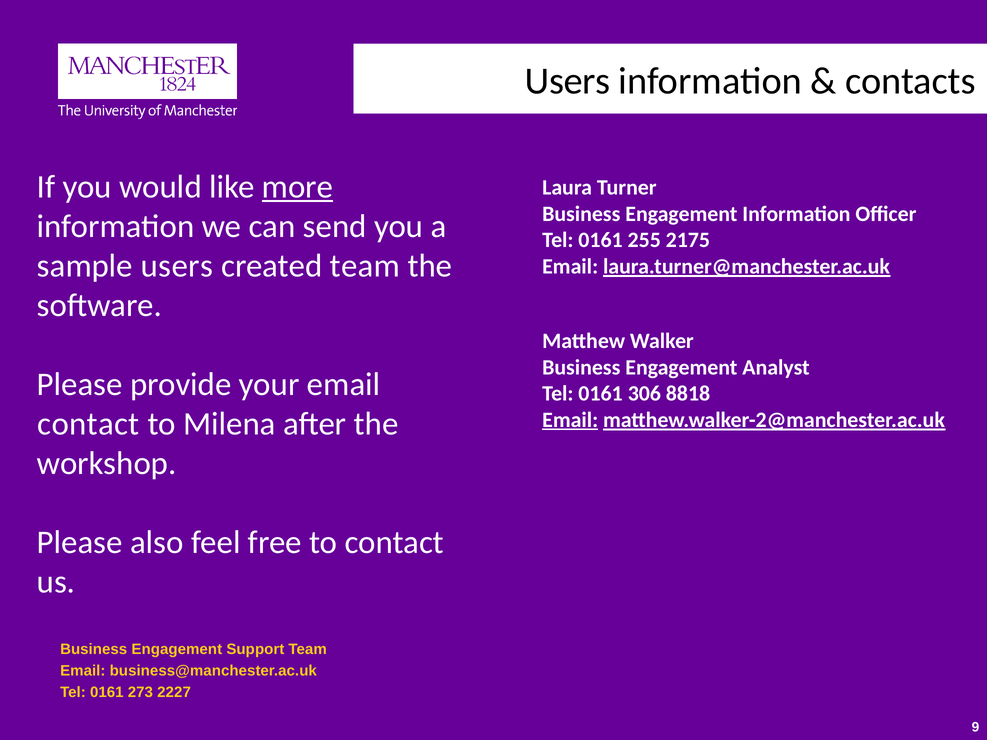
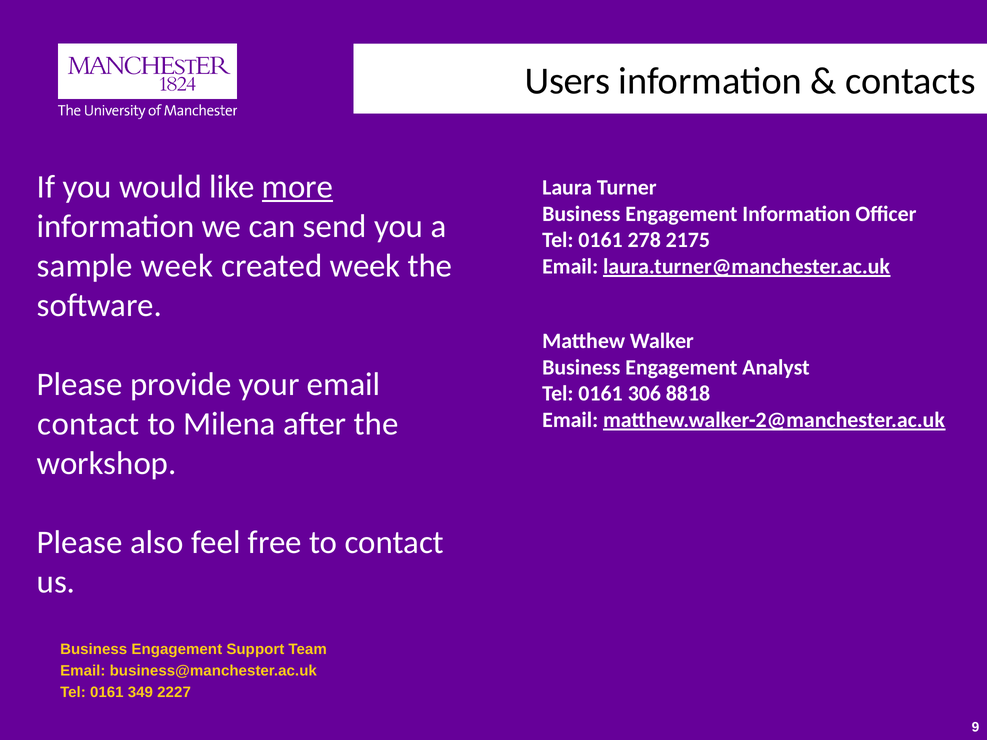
255: 255 -> 278 (644, 240)
sample users: users -> week (177, 266)
created team: team -> week (365, 266)
Email underline: present -> none (570, 420)
273: 273 -> 349 (140, 692)
